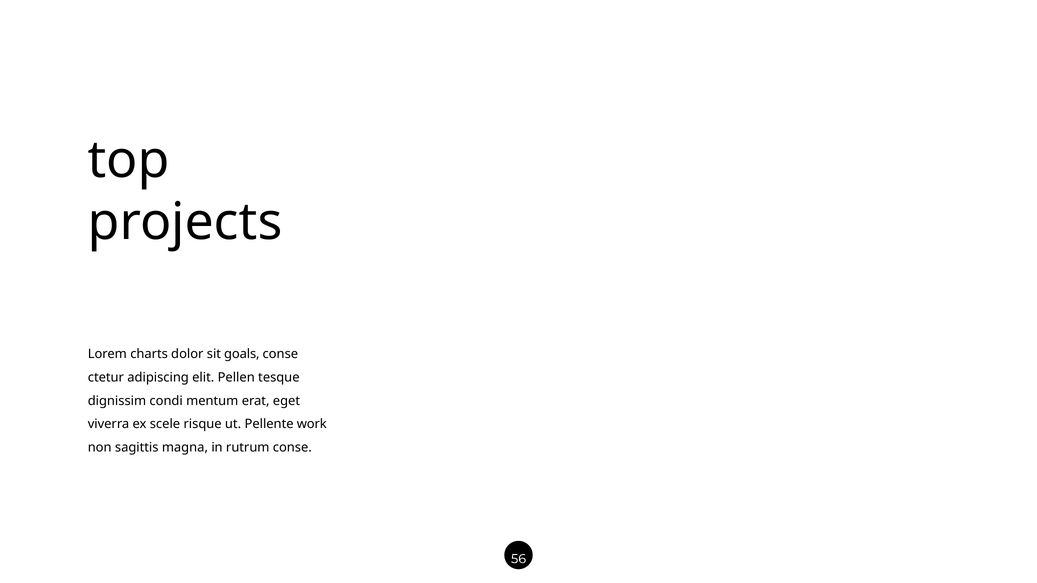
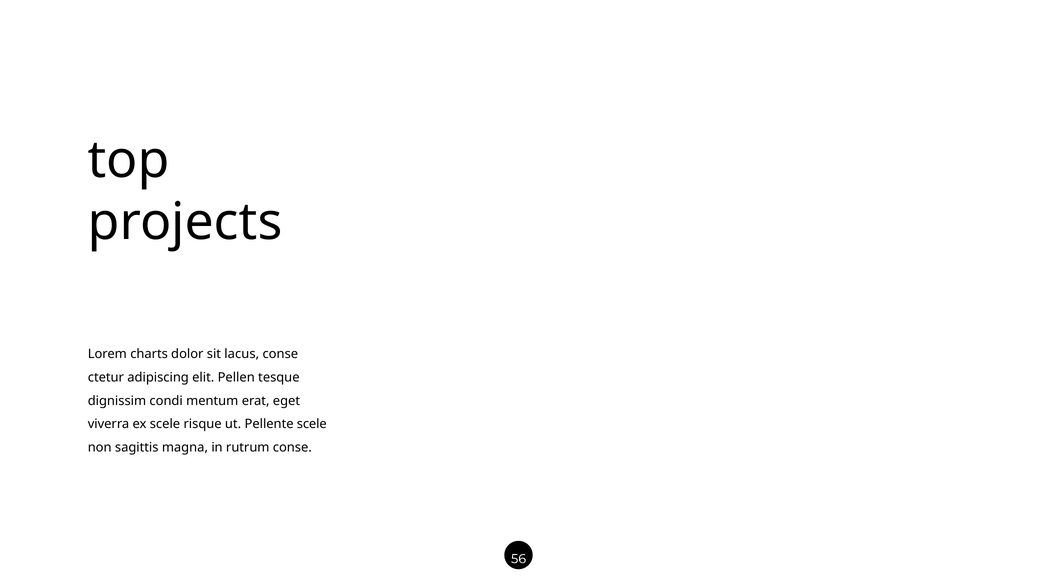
goals: goals -> lacus (242, 354)
Pellente work: work -> scele (312, 424)
